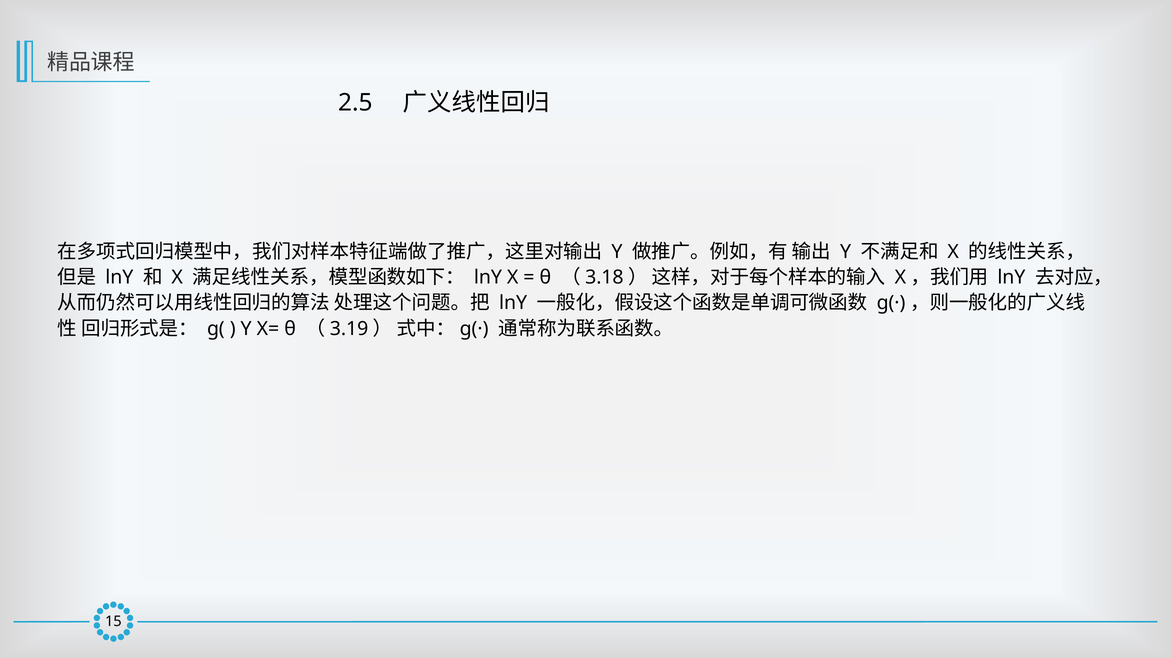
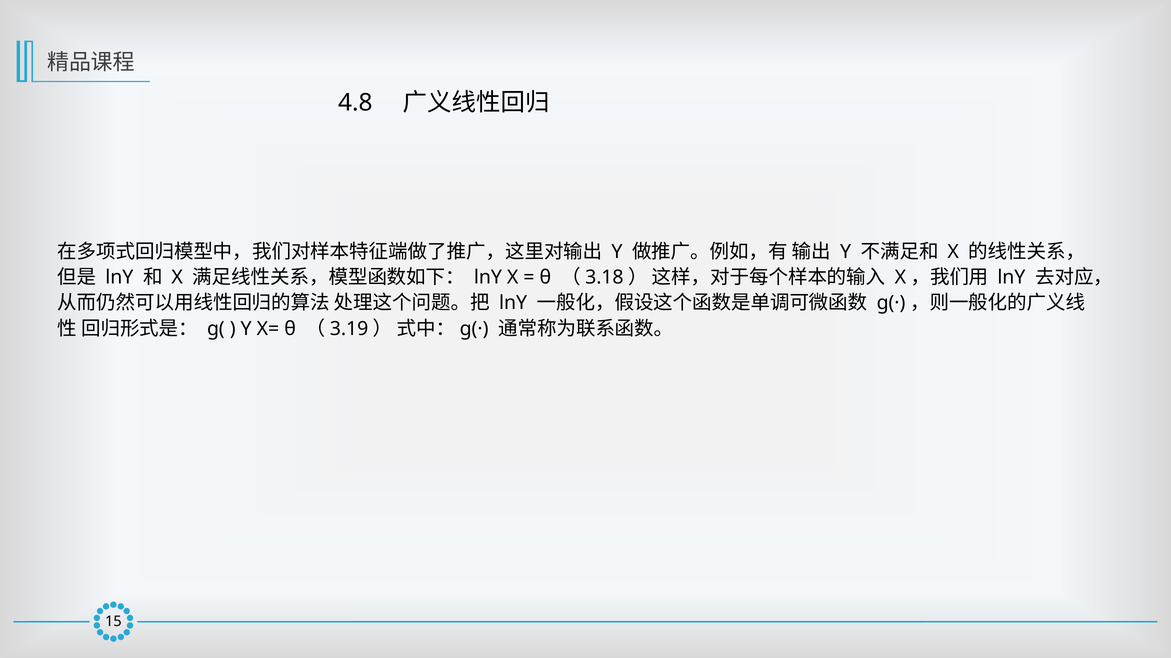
2.5: 2.5 -> 4.8 (355, 103)
